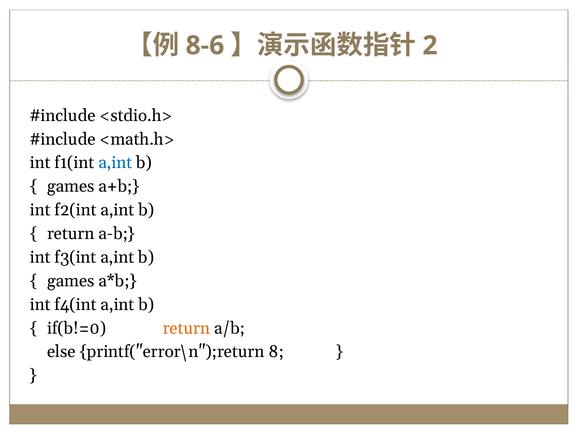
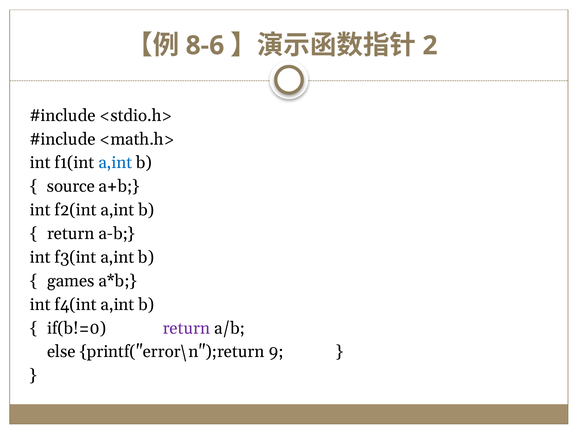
games: games -> source (71, 186)
return colour: orange -> purple (186, 328)
8: 8 -> 9 (276, 351)
